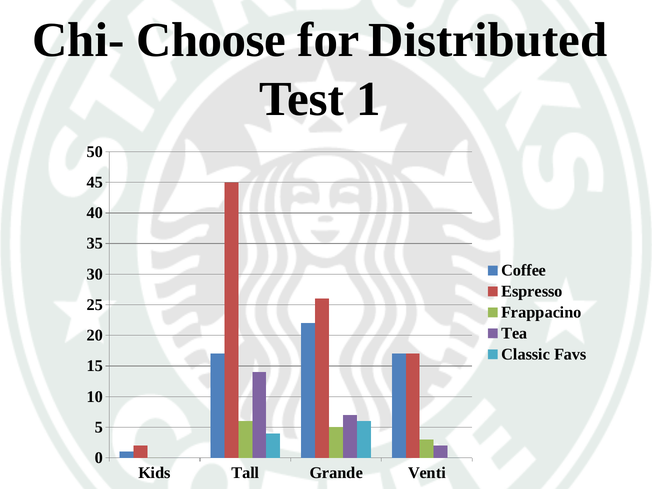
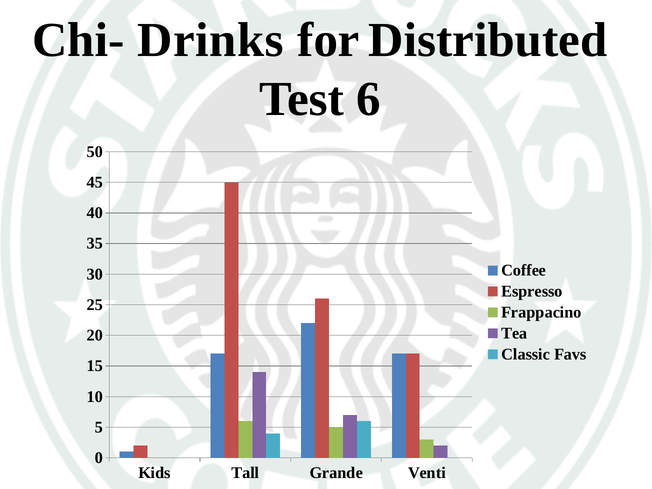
Choose: Choose -> Drinks (211, 40)
1: 1 -> 6 (368, 99)
